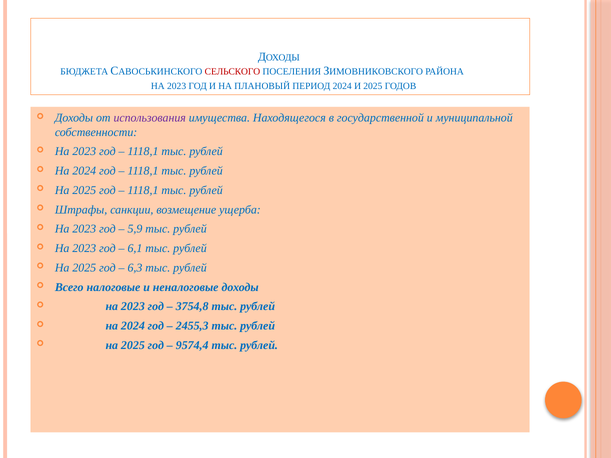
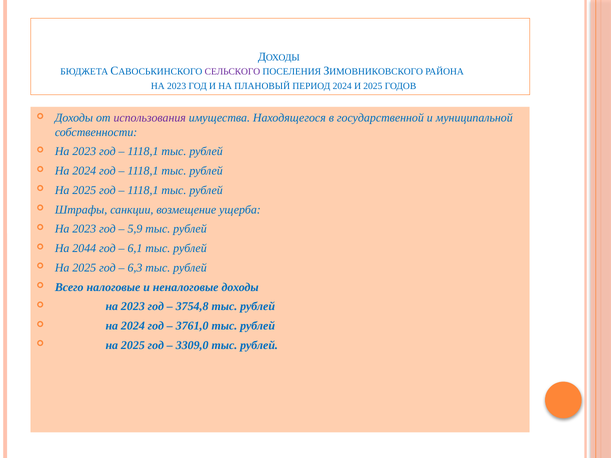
СЕЛЬСКОГО colour: red -> purple (232, 72)
2023: 2023 -> 2044 (84, 249)
2455,3: 2455,3 -> 3761,0 (192, 326)
9574,4: 9574,4 -> 3309,0 (192, 345)
